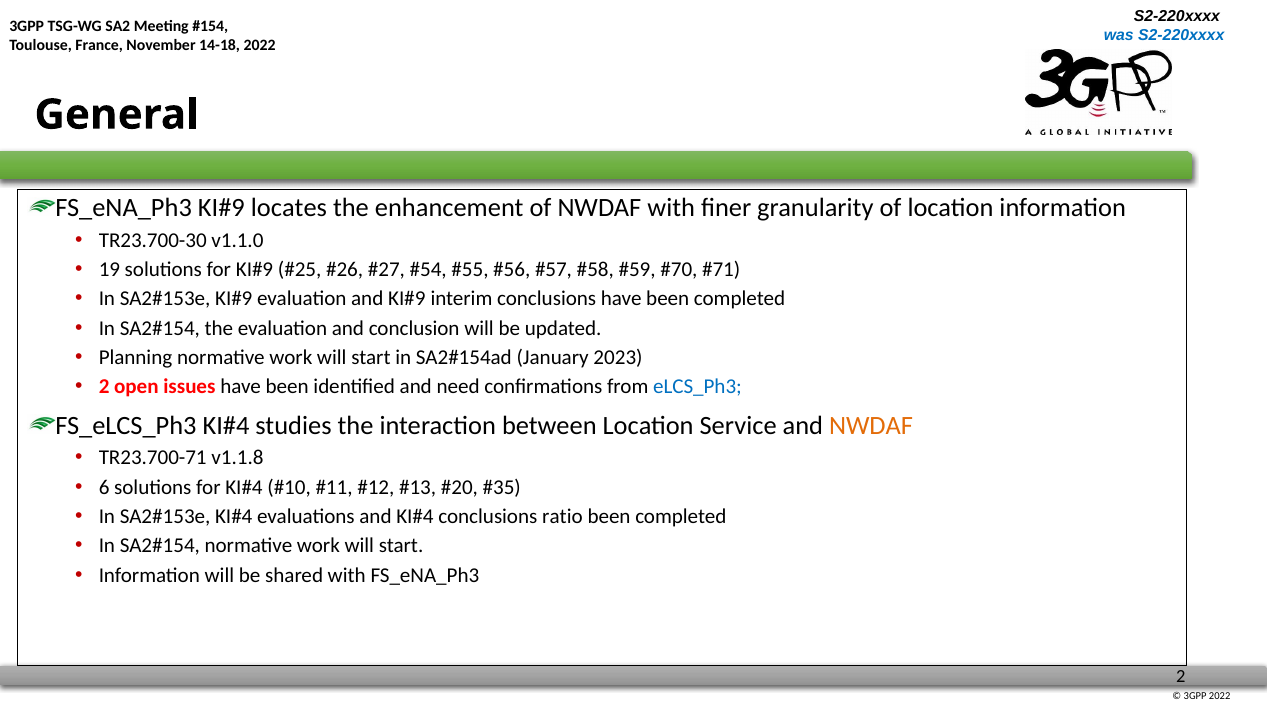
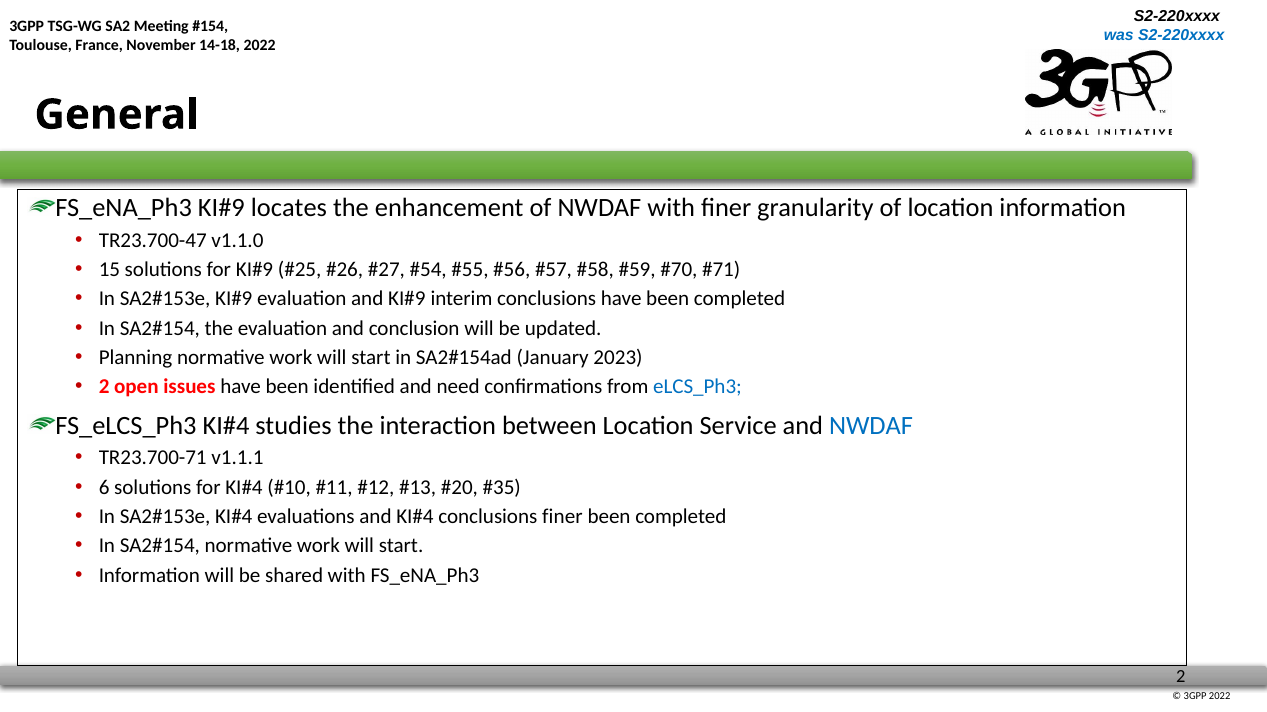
TR23.700-30: TR23.700-30 -> TR23.700-47 (153, 240)
19: 19 -> 15 (109, 270)
NWDAF colour: orange -> blue (871, 426)
v1.1.8: v1.1.8 -> v1.1.1 (237, 458)
conclusions ratio: ratio -> finer (562, 517)
